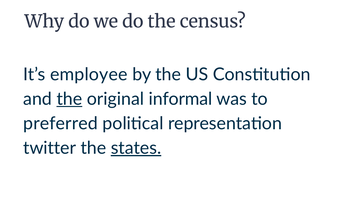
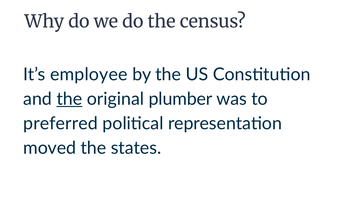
informal: informal -> plumber (180, 99)
twitter: twitter -> moved (50, 148)
states underline: present -> none (136, 148)
